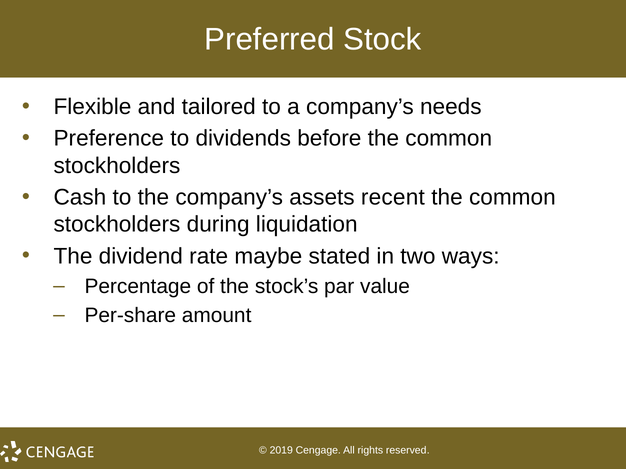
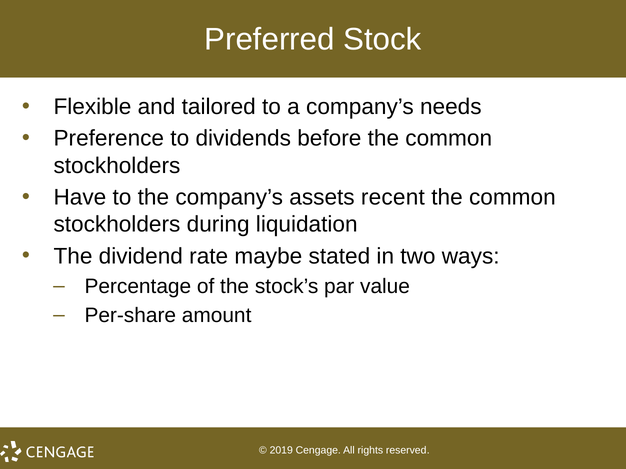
Cash: Cash -> Have (80, 198)
